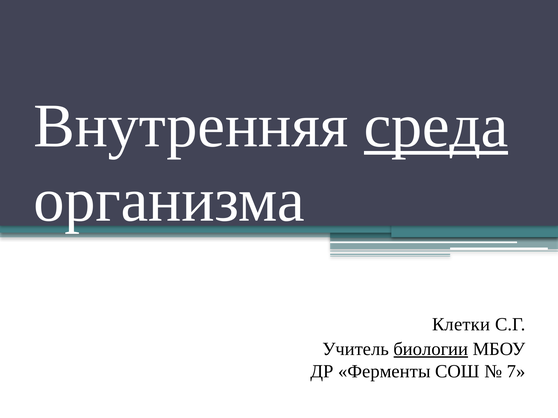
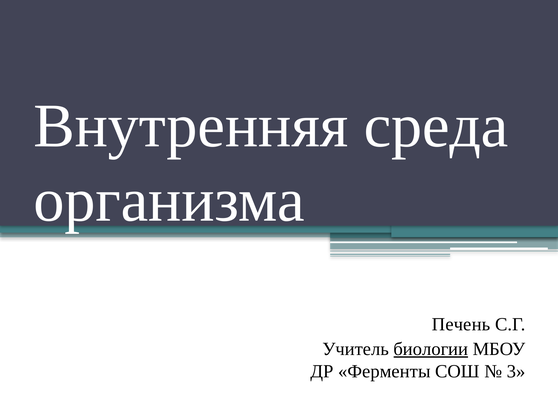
среда underline: present -> none (436, 126)
Клетки: Клетки -> Печень (461, 325)
7: 7 -> 3 (516, 372)
